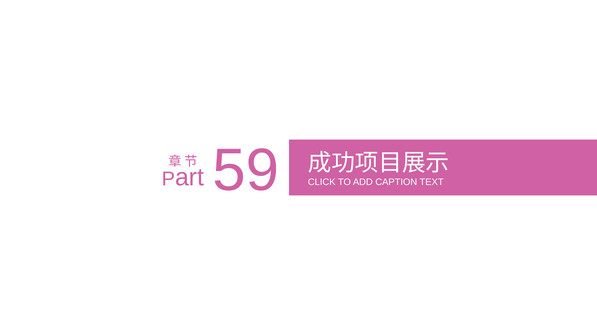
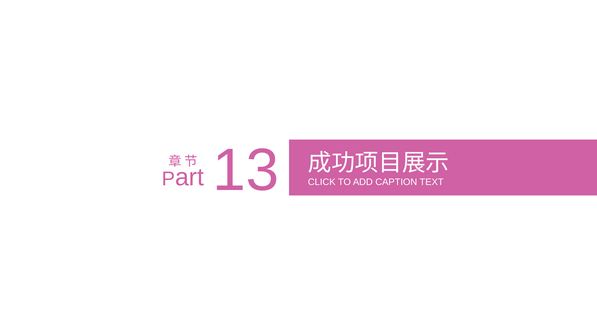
59: 59 -> 13 (246, 170)
